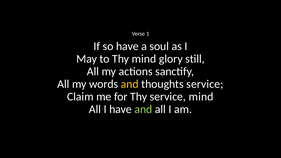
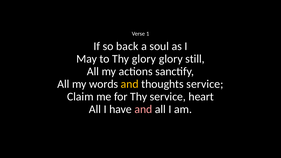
so have: have -> back (127, 46)
Thy mind: mind -> glory (144, 59)
service mind: mind -> heart (201, 97)
and colour: light green -> pink (143, 109)
